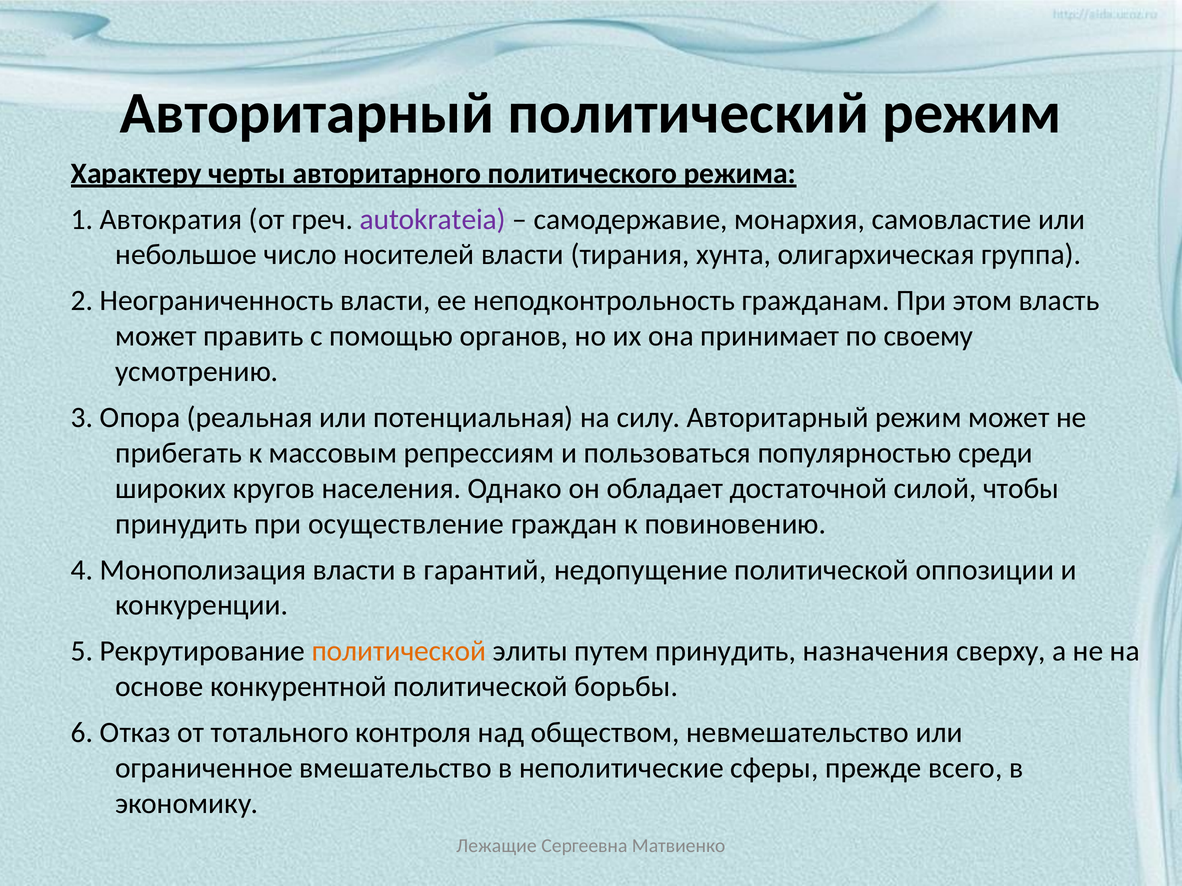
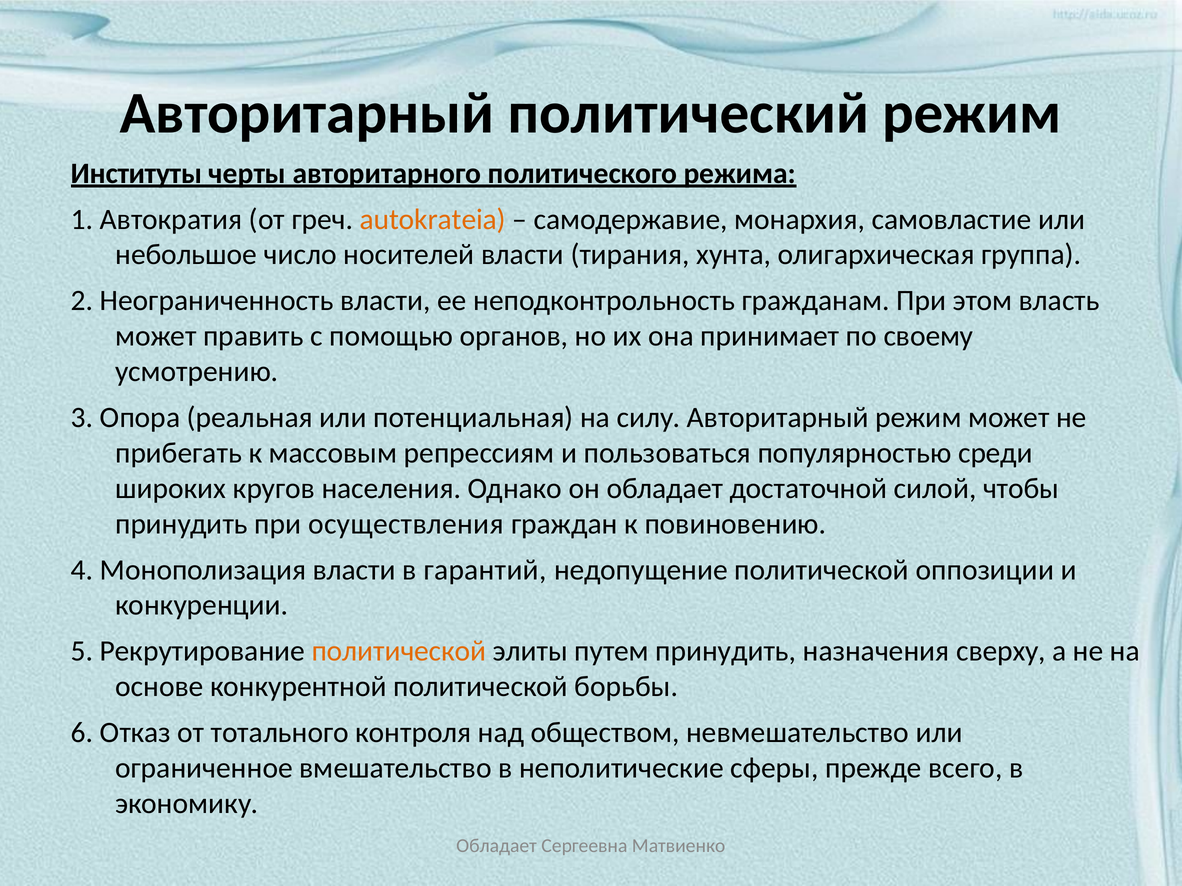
Характеру: Характеру -> Институты (136, 173)
autokrateia colour: purple -> orange (433, 219)
осуществление: осуществление -> осуществления (406, 524)
Лежащие: Лежащие -> Обладает (497, 846)
